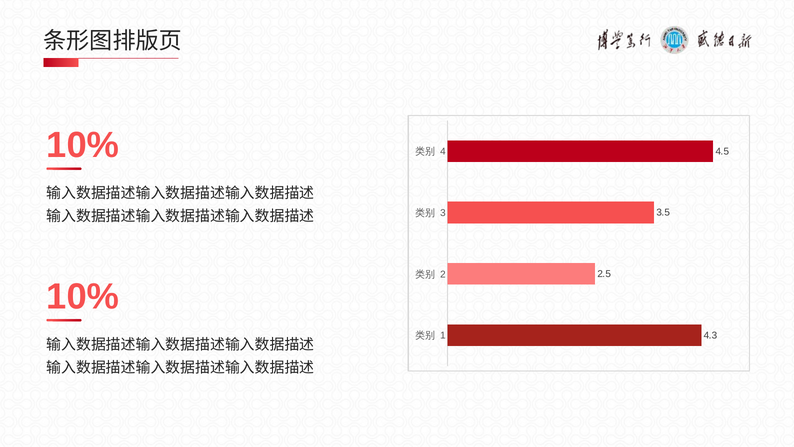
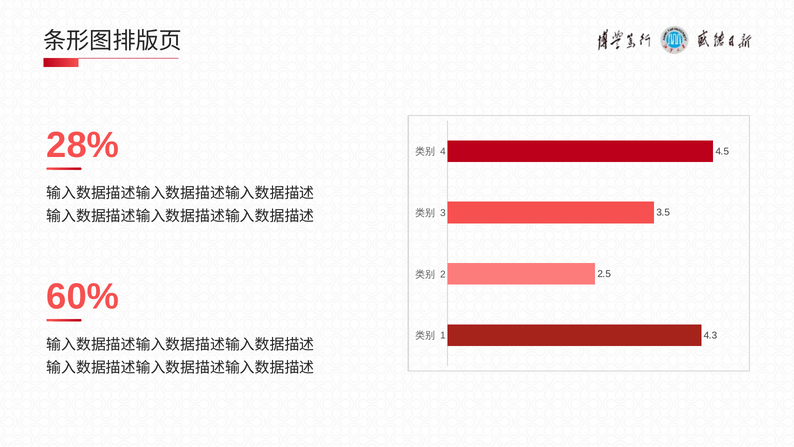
10%: 10% -> 28% (83, 145)
10%: 10% -> 60% (83, 296)
